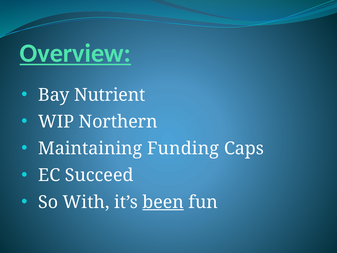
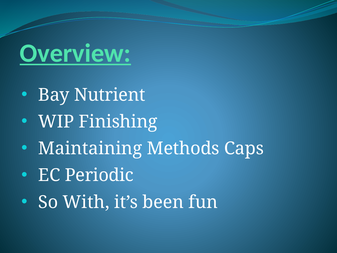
Northern: Northern -> Finishing (118, 122)
Funding: Funding -> Methods (183, 148)
Succeed: Succeed -> Periodic (99, 175)
been underline: present -> none (163, 202)
